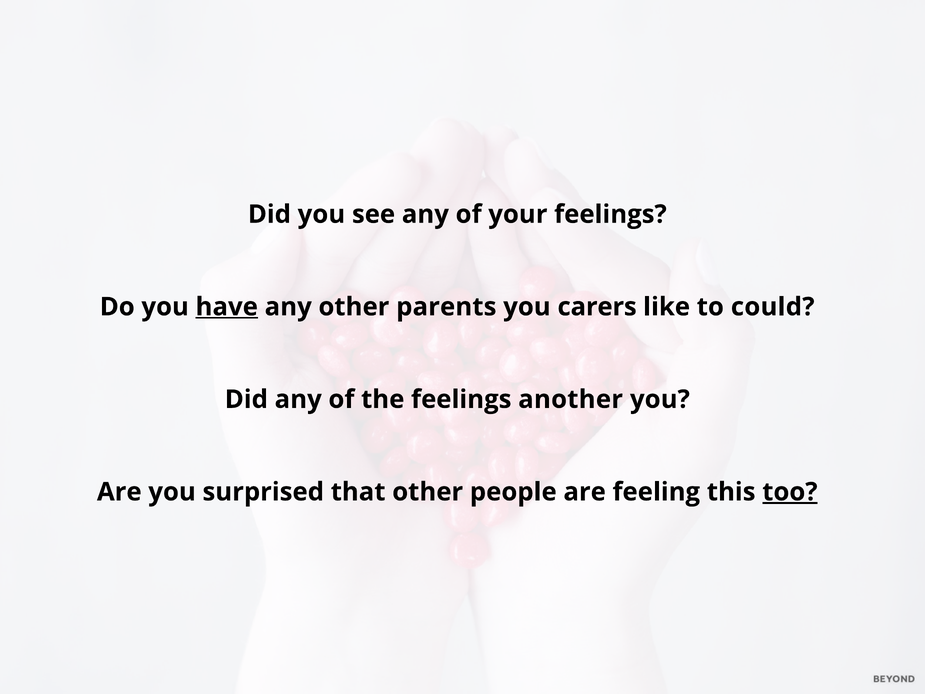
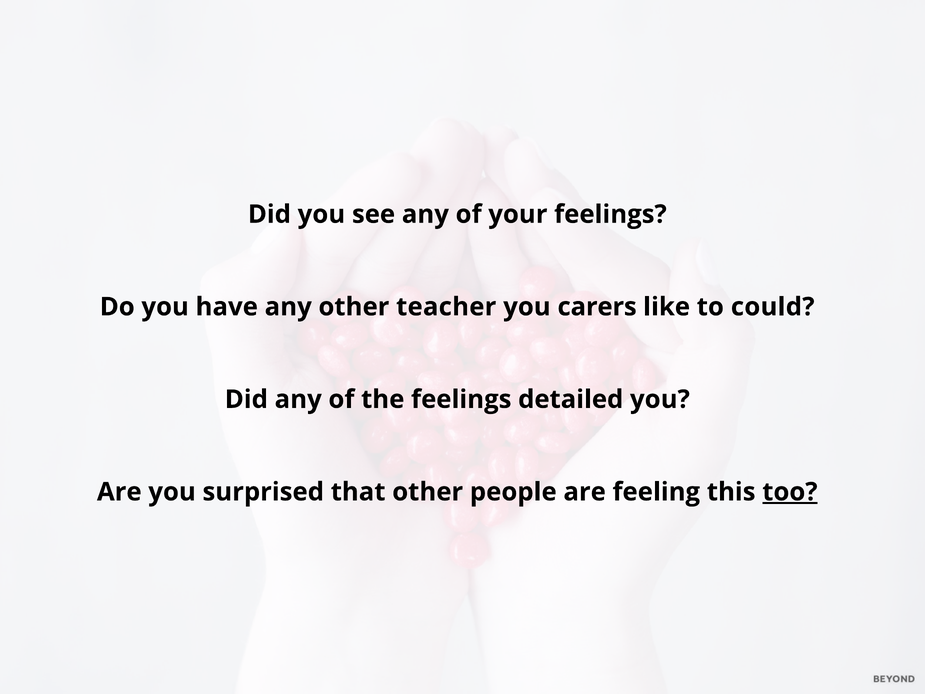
have underline: present -> none (227, 307)
parents: parents -> teacher (446, 307)
another: another -> detailed (571, 399)
